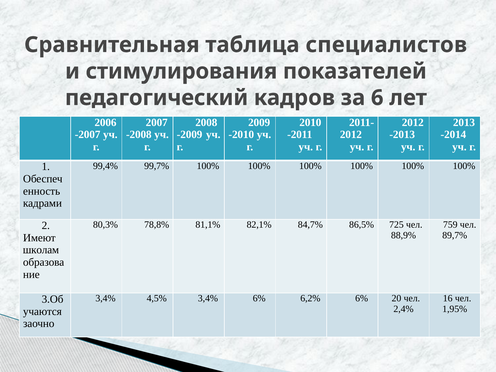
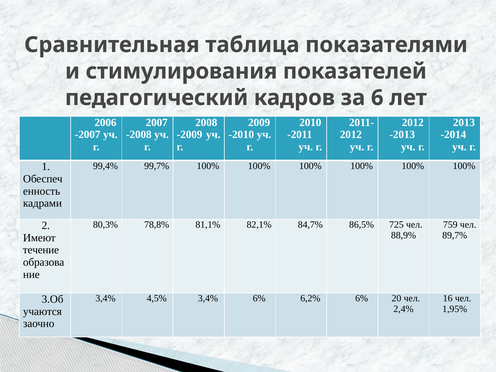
специалистов: специалистов -> показателями (386, 45)
школам: школам -> течение (41, 250)
